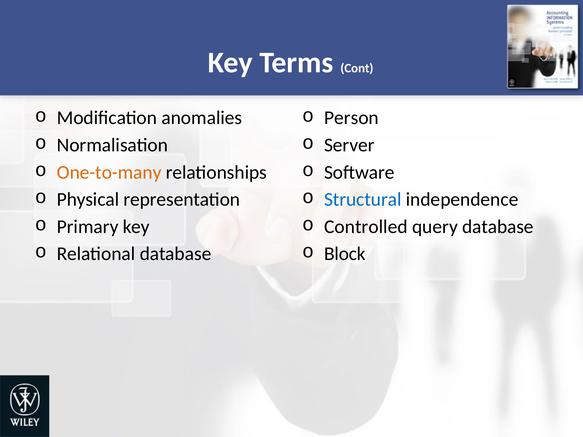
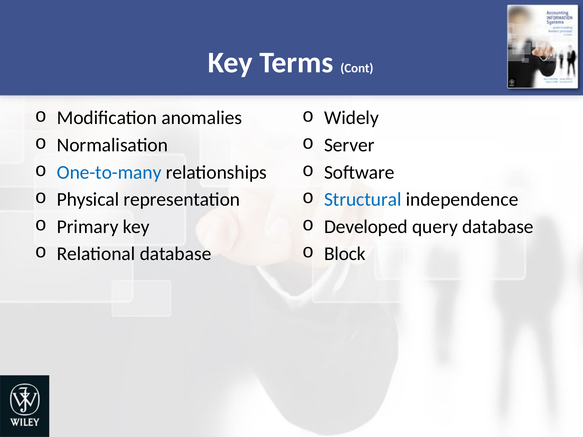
Person: Person -> Widely (351, 118)
One-to-many colour: orange -> blue (109, 172)
Controlled: Controlled -> Developed (366, 227)
